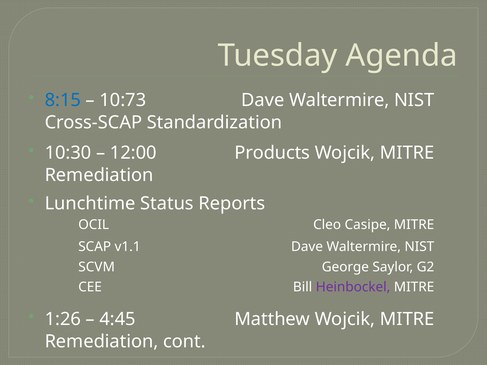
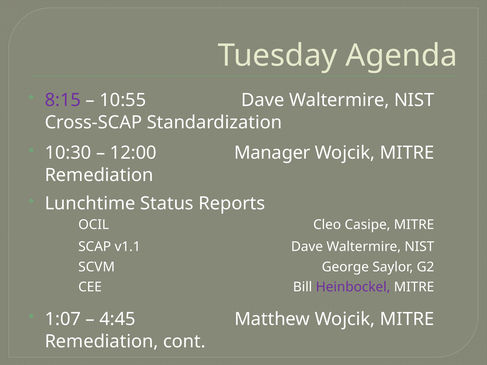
8:15 colour: blue -> purple (63, 100)
10:73: 10:73 -> 10:55 (123, 100)
Products: Products -> Manager (272, 153)
1:26: 1:26 -> 1:07 (63, 319)
